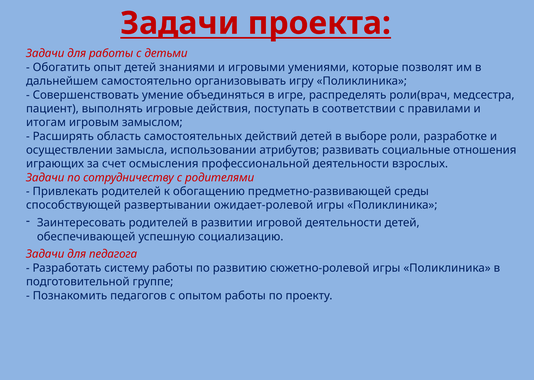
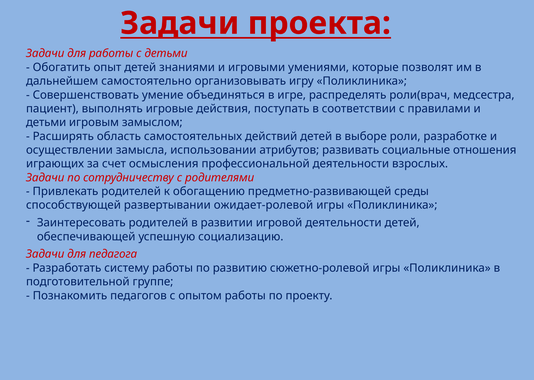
итогам: итогам -> детьми (46, 123)
